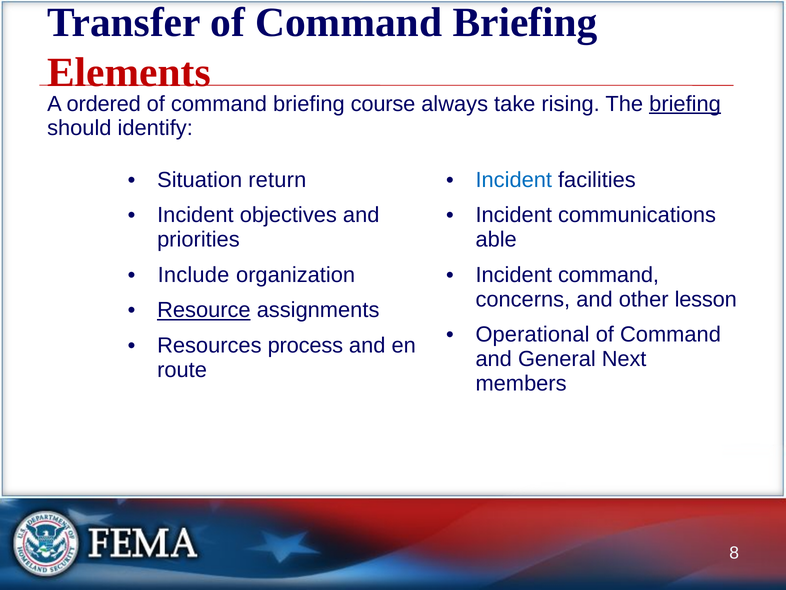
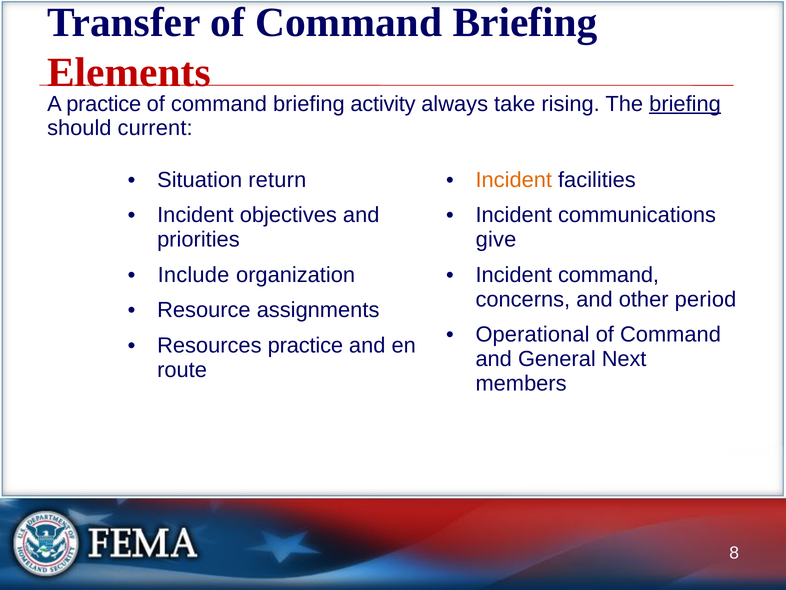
A ordered: ordered -> practice (104, 104)
course: course -> activity (383, 104)
identify: identify -> current (155, 128)
Incident colour: blue -> orange (514, 180)
able: able -> give (496, 239)
lesson: lesson -> period (706, 299)
Resource underline: present -> none (204, 310)
Resources process: process -> practice (305, 345)
